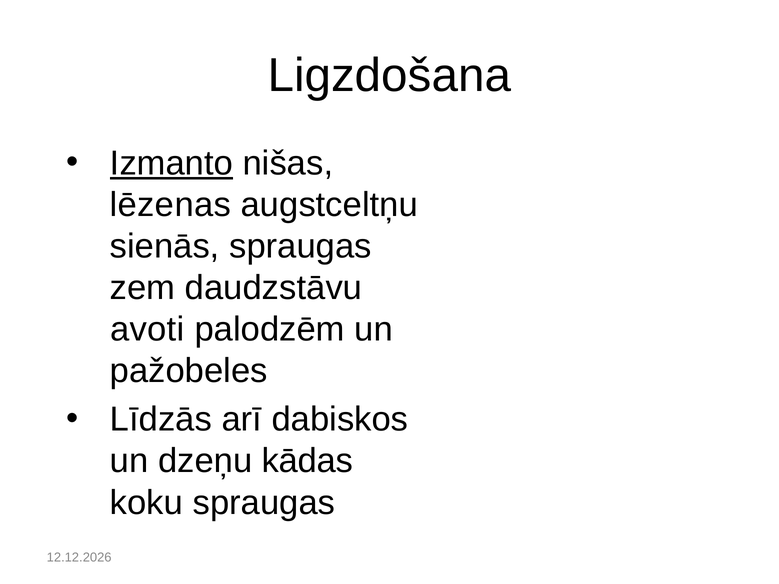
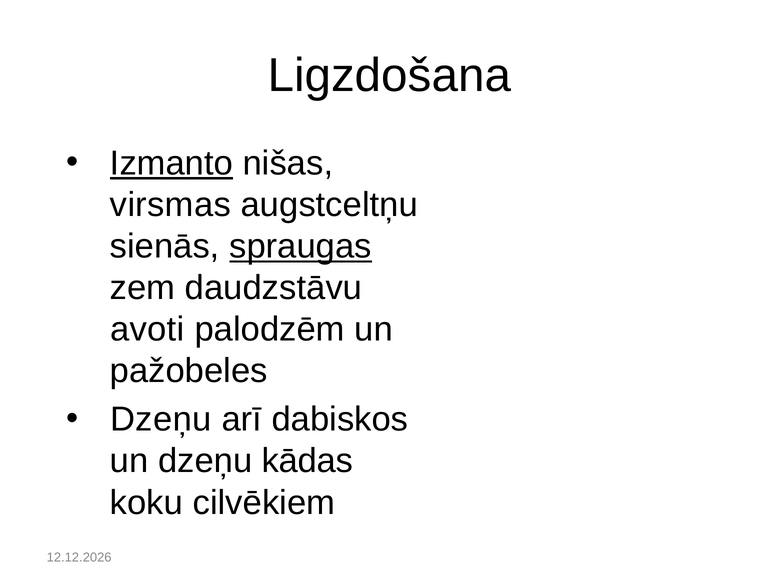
lēzenas: lēzenas -> virsmas (170, 205)
spraugas underline: none -> present (301, 247)
Līdzās: Līdzās -> Dzeņu (161, 420)
koku spraugas: spraugas -> cilvēkiem (264, 503)
